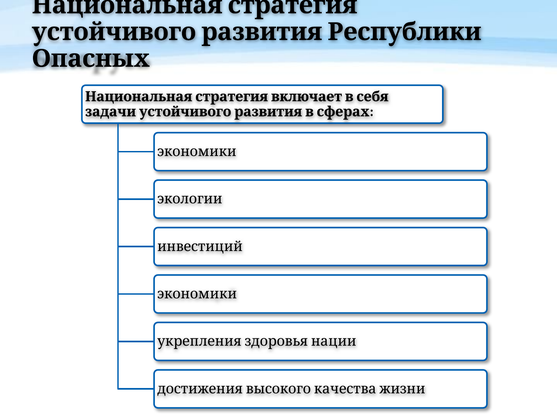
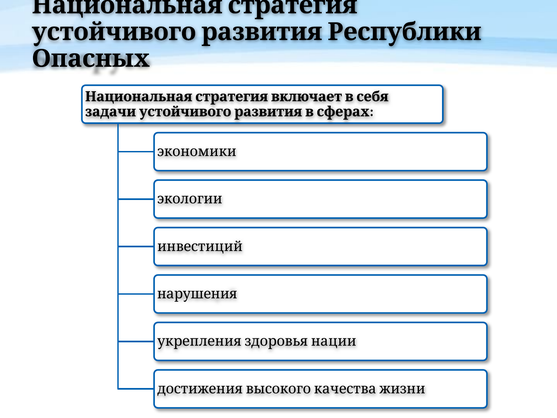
экономики: экономики -> нарушения (197, 294)
